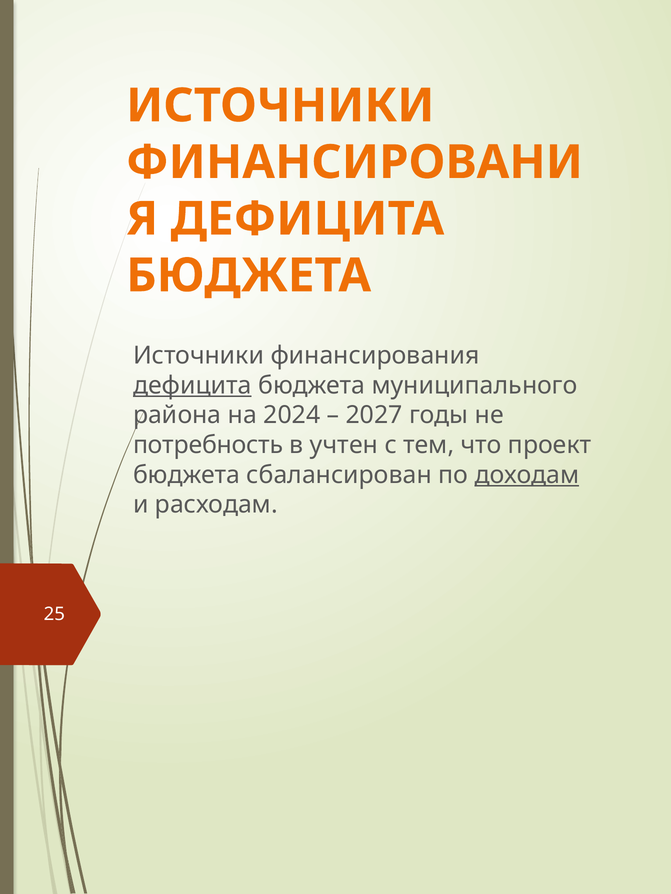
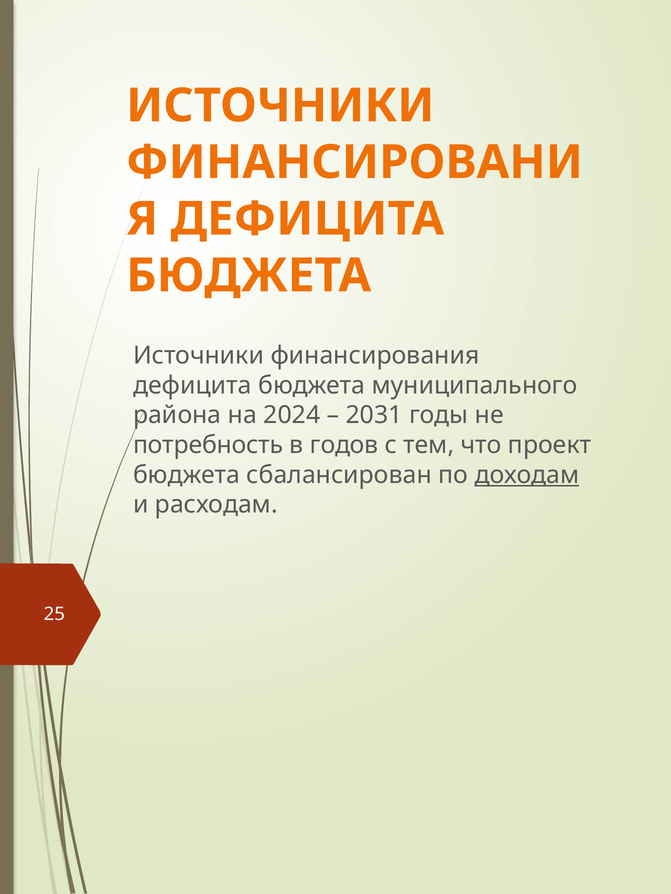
дефицита underline: present -> none (192, 386)
2027: 2027 -> 2031 (374, 416)
учтен: учтен -> годов (344, 445)
